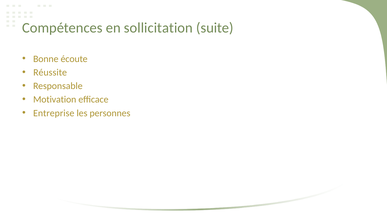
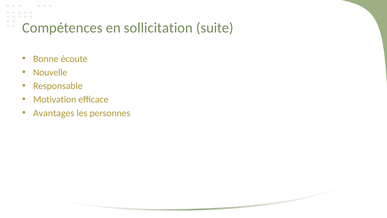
Réussite: Réussite -> Nouvelle (50, 72)
Entreprise: Entreprise -> Avantages (54, 113)
